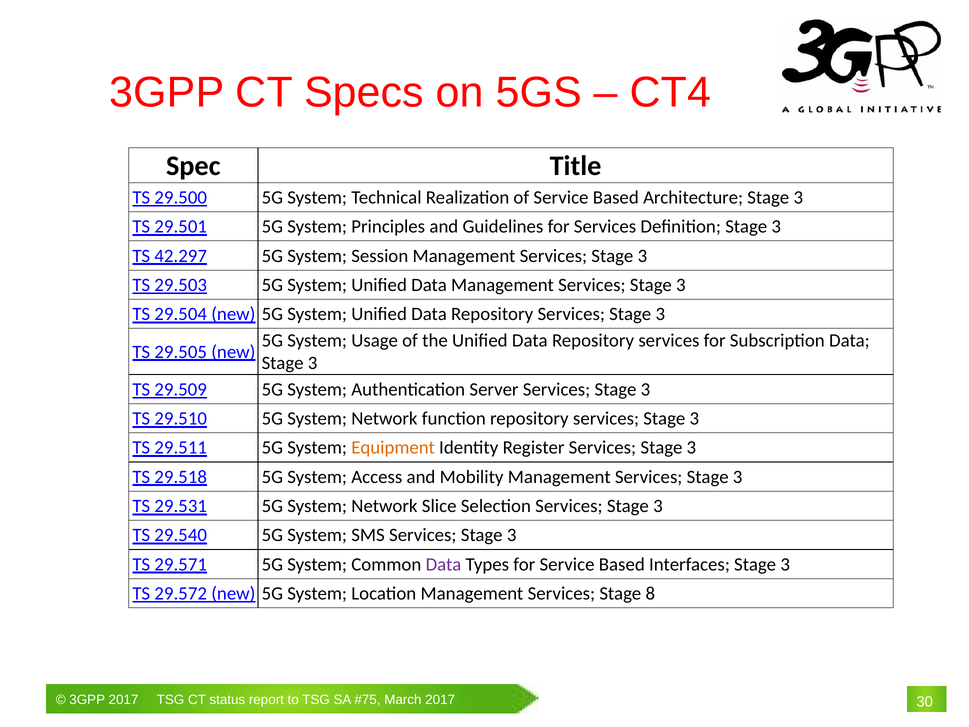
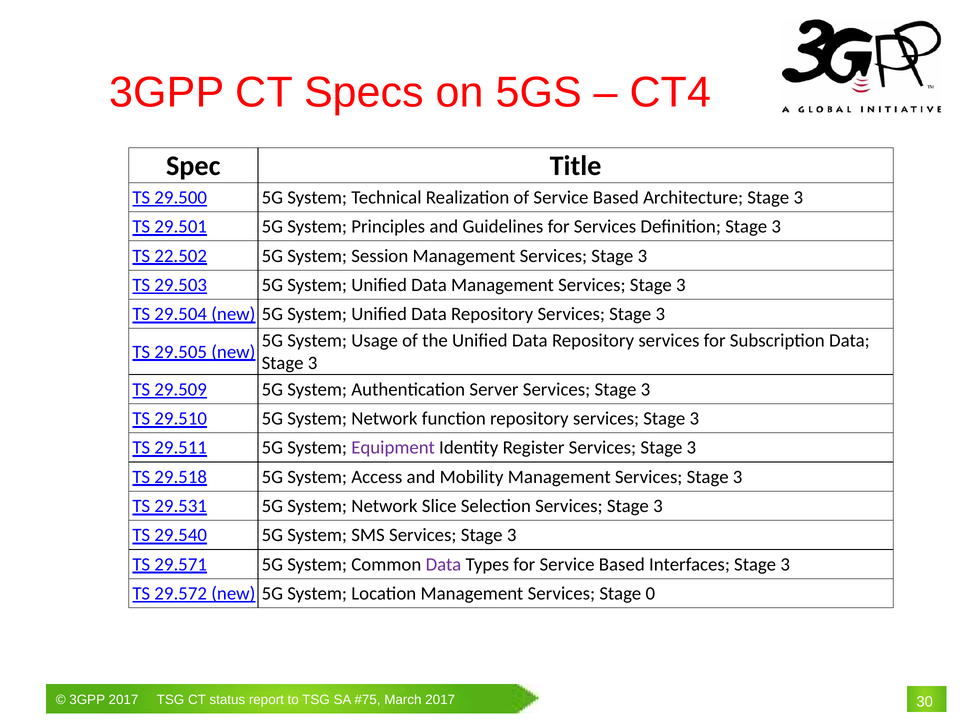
42.297: 42.297 -> 22.502 (181, 256)
Equipment colour: orange -> purple (393, 448)
8: 8 -> 0 (650, 593)
